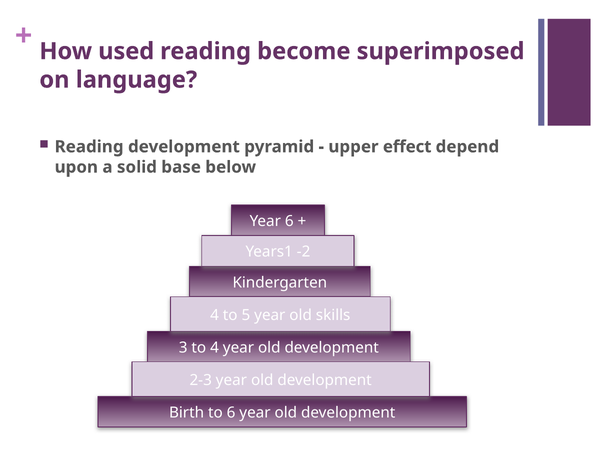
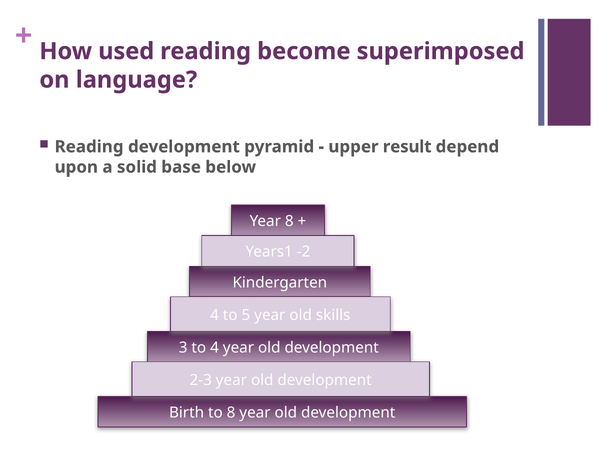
effect: effect -> result (407, 147)
Year 6: 6 -> 8 (289, 221)
to 6: 6 -> 8 (231, 412)
